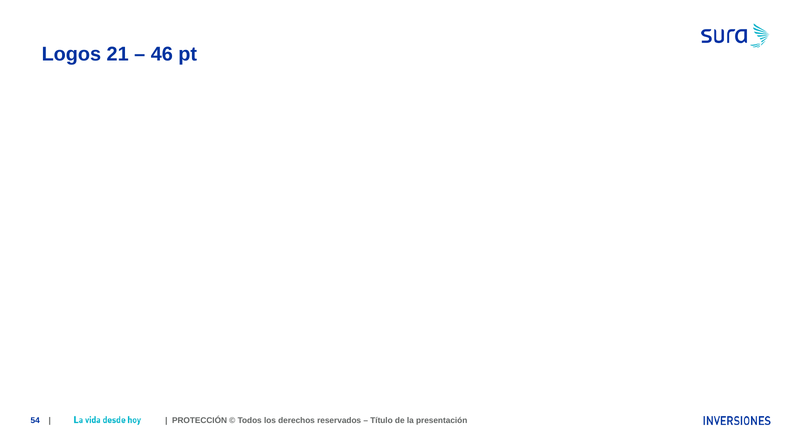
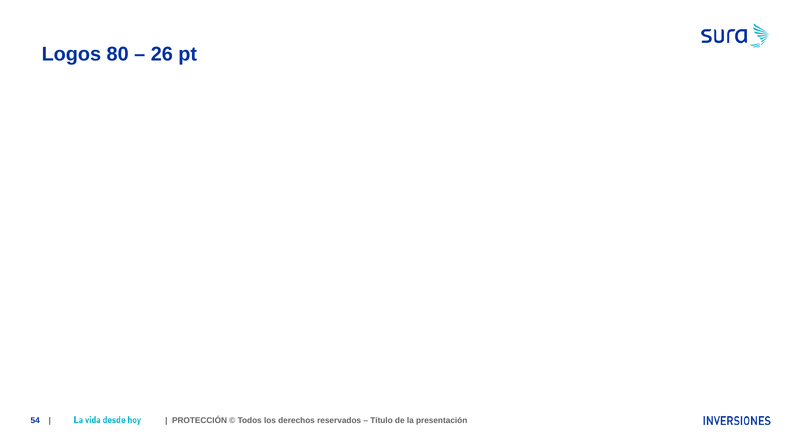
21: 21 -> 80 (118, 54)
46: 46 -> 26 (162, 54)
